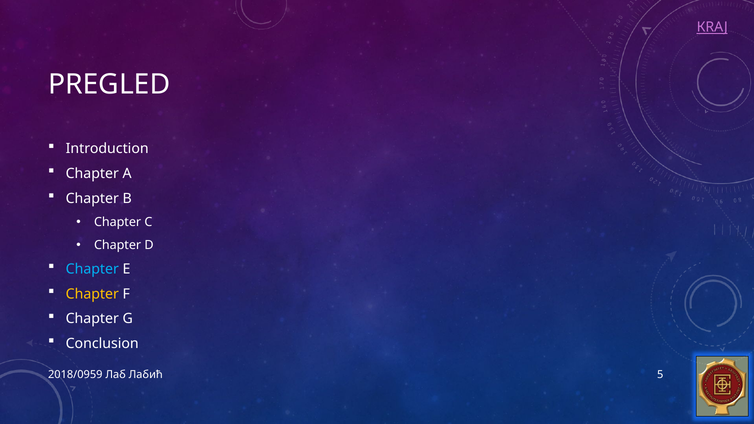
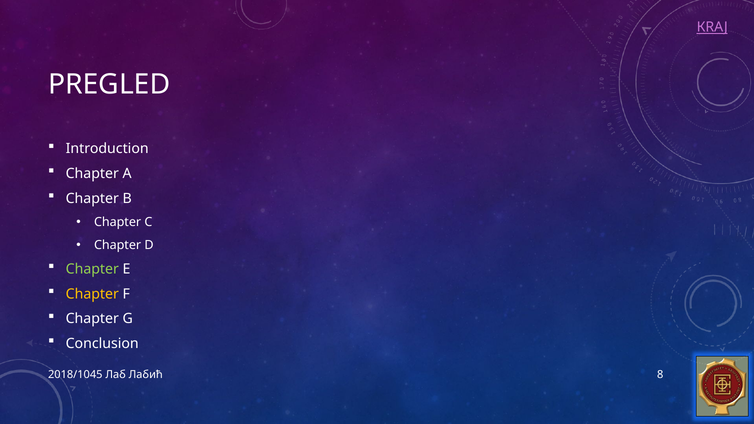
Chapter colour: light blue -> light green (92, 269)
2018/0959: 2018/0959 -> 2018/1045 (75, 375)
5: 5 -> 8 (660, 375)
